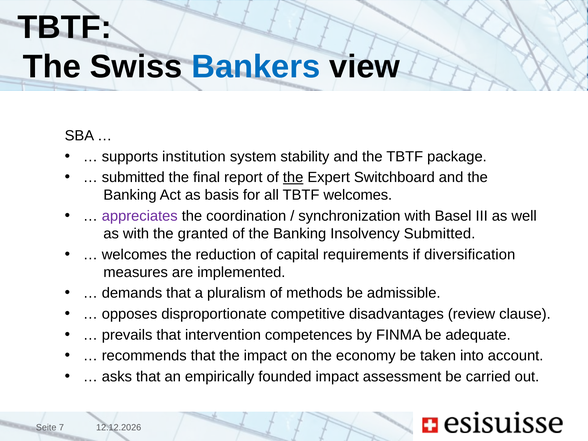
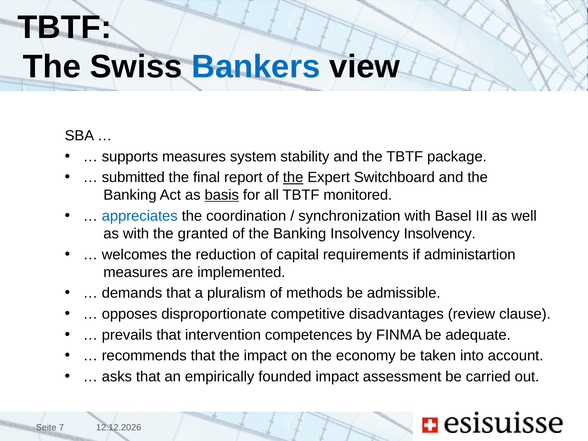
supports institution: institution -> measures (194, 157)
basis underline: none -> present (222, 195)
TBTF welcomes: welcomes -> monitored (358, 195)
appreciates colour: purple -> blue (140, 216)
Insolvency Submitted: Submitted -> Insolvency (440, 234)
diversification: diversification -> administartion (470, 255)
